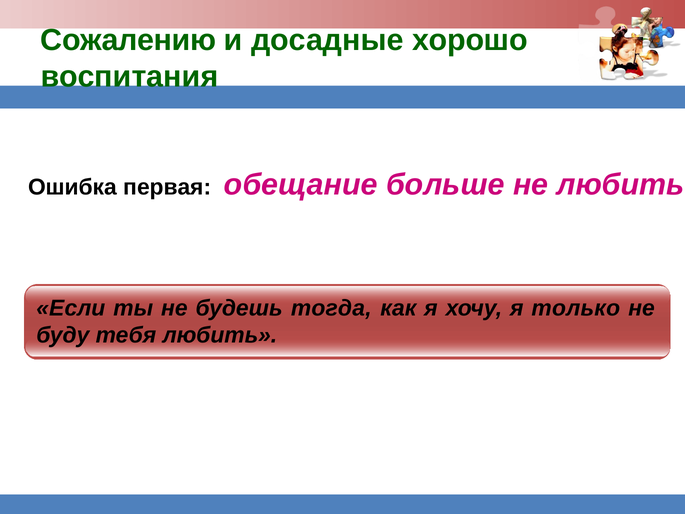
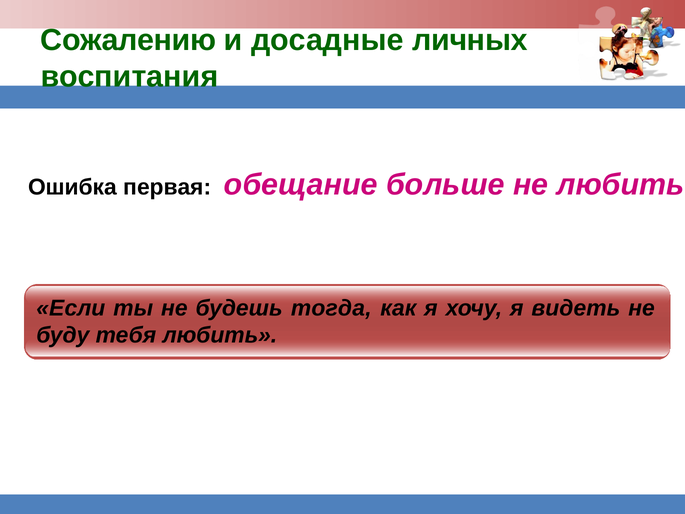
хорошо: хорошо -> личных (470, 40)
только: только -> видеть (576, 308)
